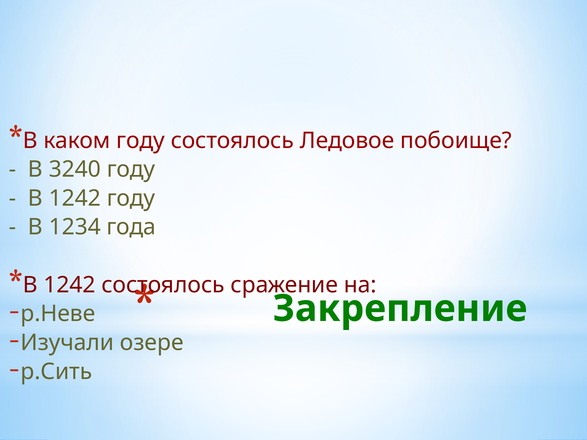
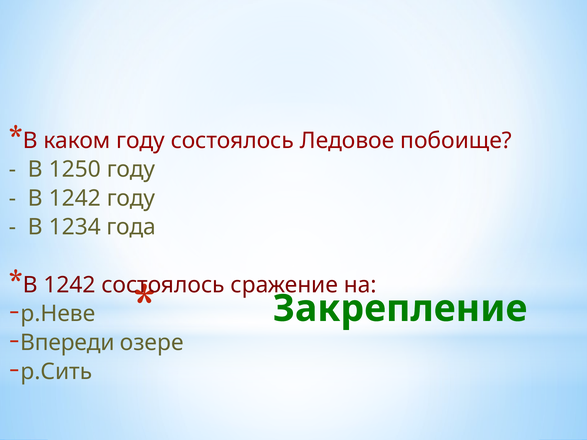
3240: 3240 -> 1250 (75, 169)
Изучали: Изучали -> Впереди (67, 343)
